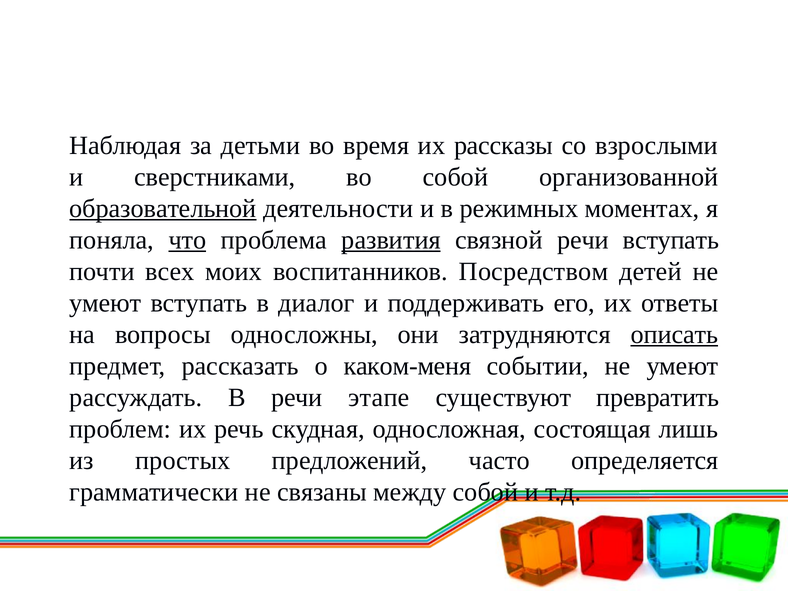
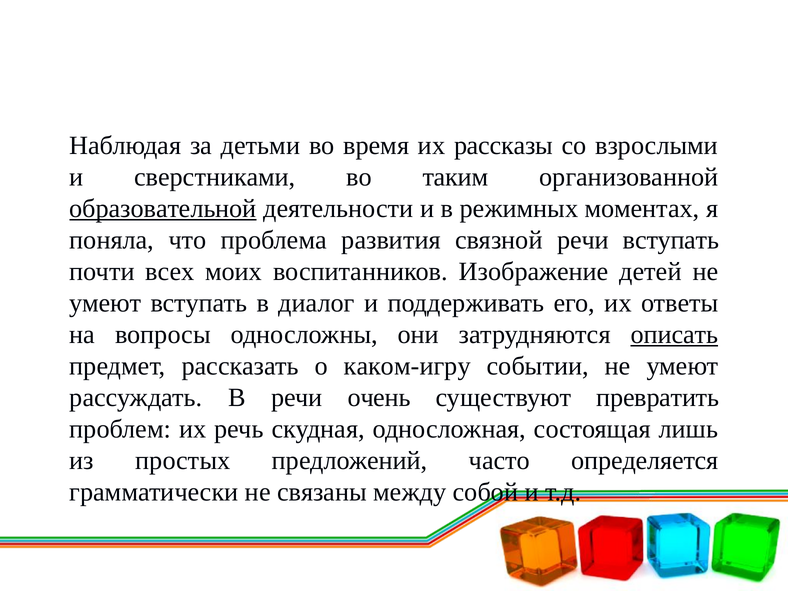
во собой: собой -> таким (456, 177)
что underline: present -> none (187, 240)
развития underline: present -> none (391, 240)
Посредством: Посредством -> Изображение (534, 272)
каком-меня: каком-меня -> каком-игру (407, 366)
этапе: этапе -> очень (379, 398)
